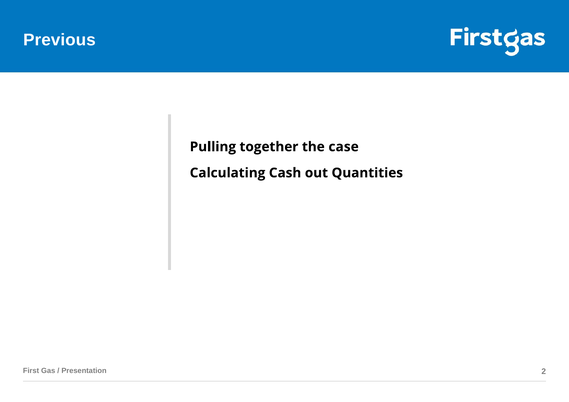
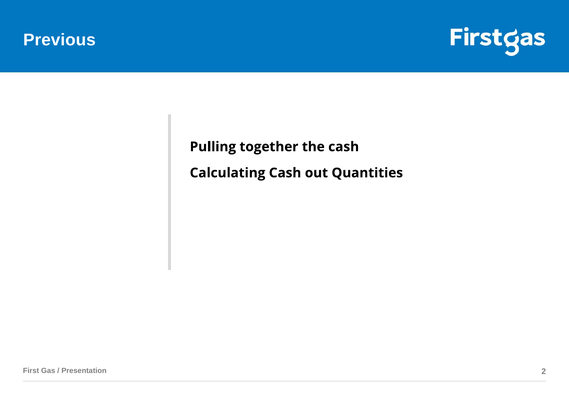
the case: case -> cash (344, 147)
